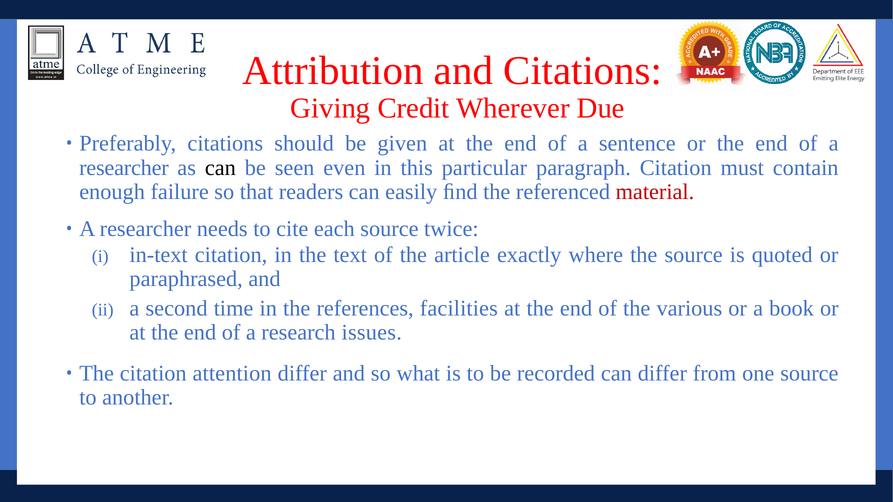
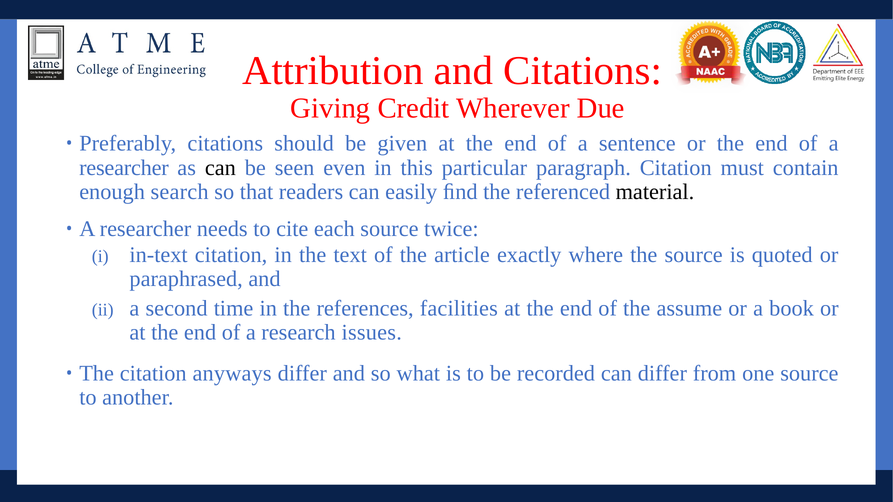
failure: failure -> search (180, 192)
material colour: red -> black (655, 192)
various: various -> assume (689, 309)
attention: attention -> anyways (232, 374)
